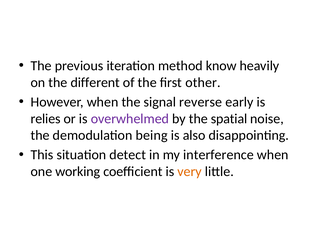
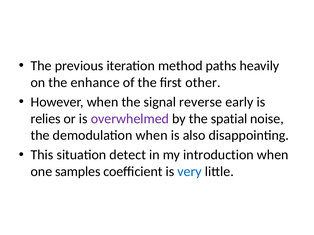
know: know -> paths (221, 66)
different: different -> enhance (95, 83)
demodulation being: being -> when (152, 136)
interference: interference -> introduction (219, 155)
working: working -> samples (78, 172)
very colour: orange -> blue (190, 172)
